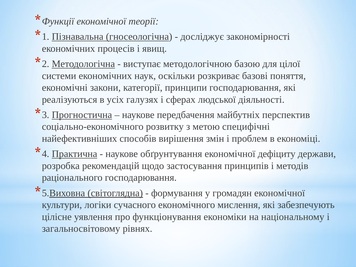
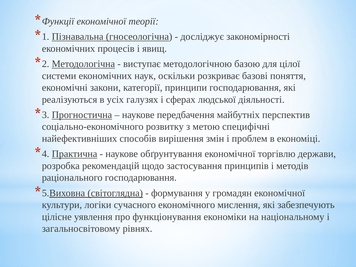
дефіциту: дефіциту -> торгівлю (277, 154)
